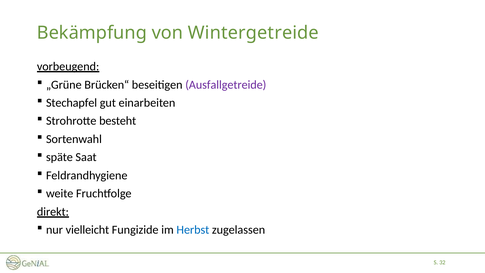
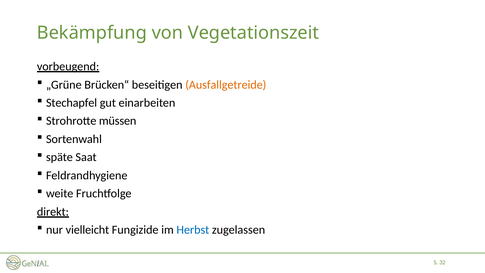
Wintergetreide: Wintergetreide -> Vegetationszeit (253, 33)
Ausfallgetreide colour: purple -> orange (226, 85)
besteht: besteht -> müssen (118, 121)
